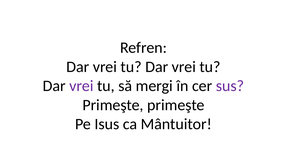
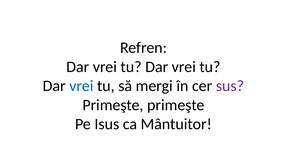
vrei colour: purple -> blue (81, 86)
